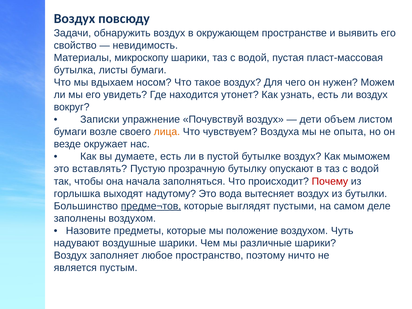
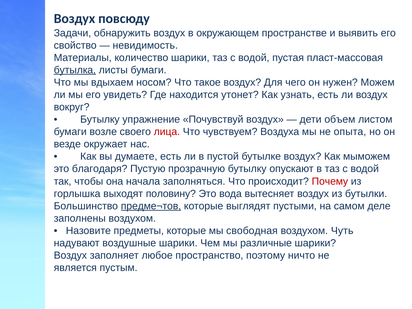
микроскопу: микроскопу -> количество (141, 58)
бутылка underline: none -> present (75, 70)
Записки: Записки -> Бутылку (100, 119)
лица colour: orange -> red (167, 132)
вставлять: вставлять -> благодаря (100, 169)
надутому: надутому -> половину (171, 194)
положение: положение -> свободная (252, 231)
